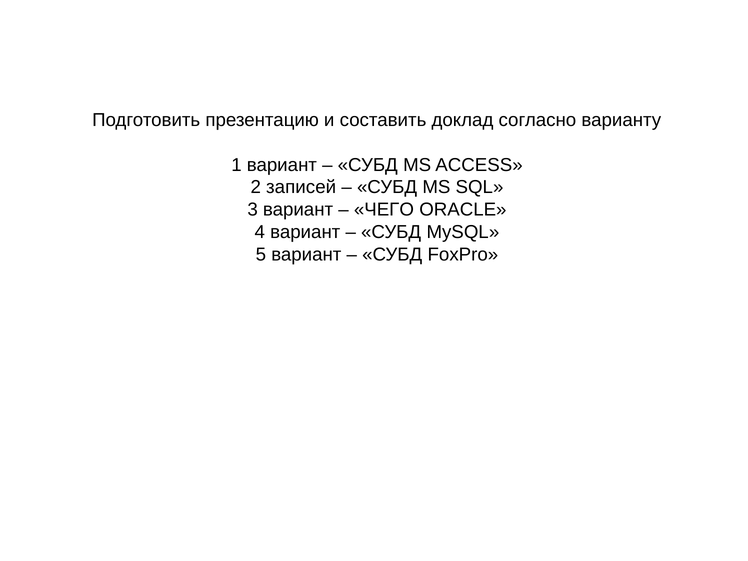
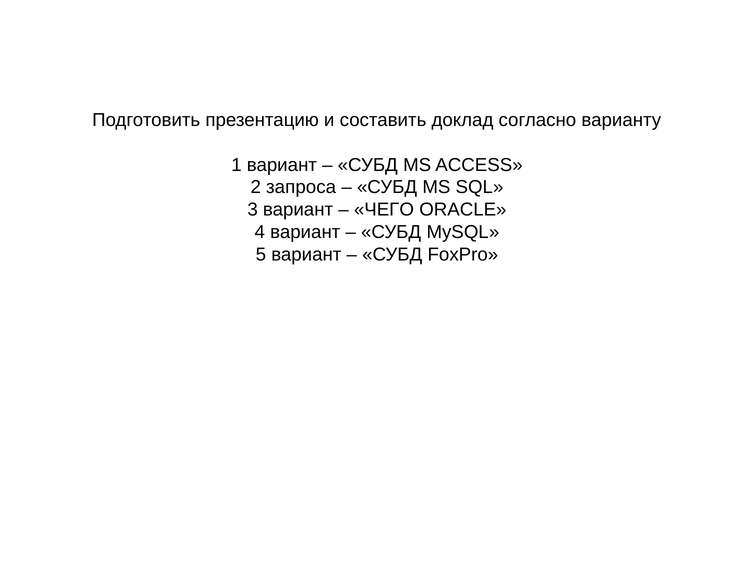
записей: записей -> запроса (301, 187)
